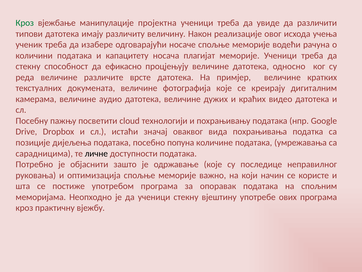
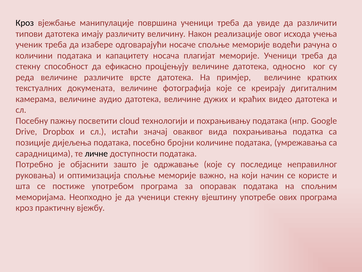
Кроз colour: green -> black (25, 23)
пројектна: пројектна -> површина (157, 23)
попуна: попуна -> бројни (181, 142)
